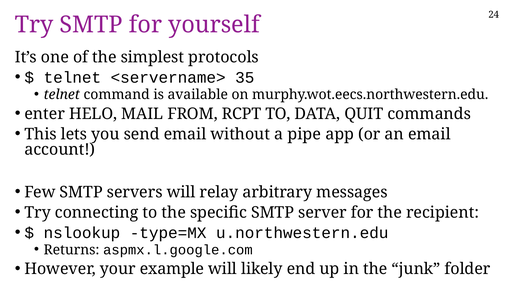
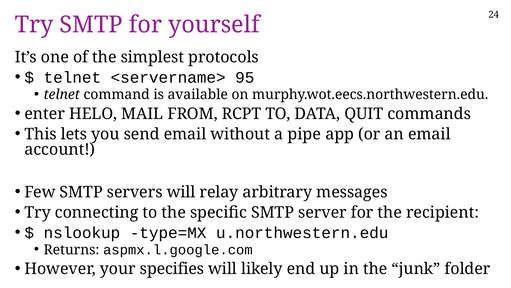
35: 35 -> 95 (245, 77)
example: example -> specifies (172, 269)
